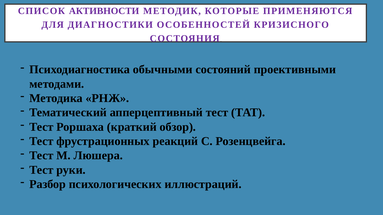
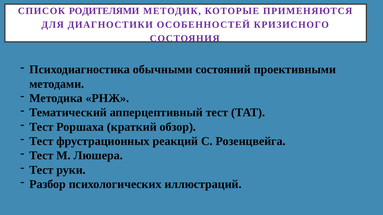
АКТИВНОСТИ: АКТИВНОСТИ -> РОДИТЕЛЯМИ (104, 11)
